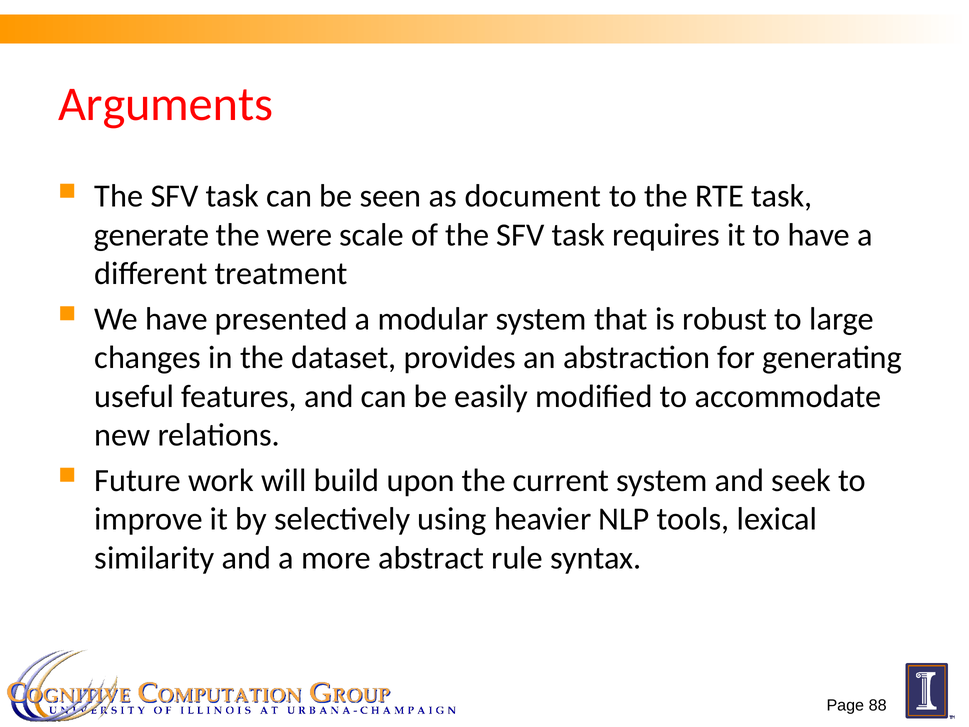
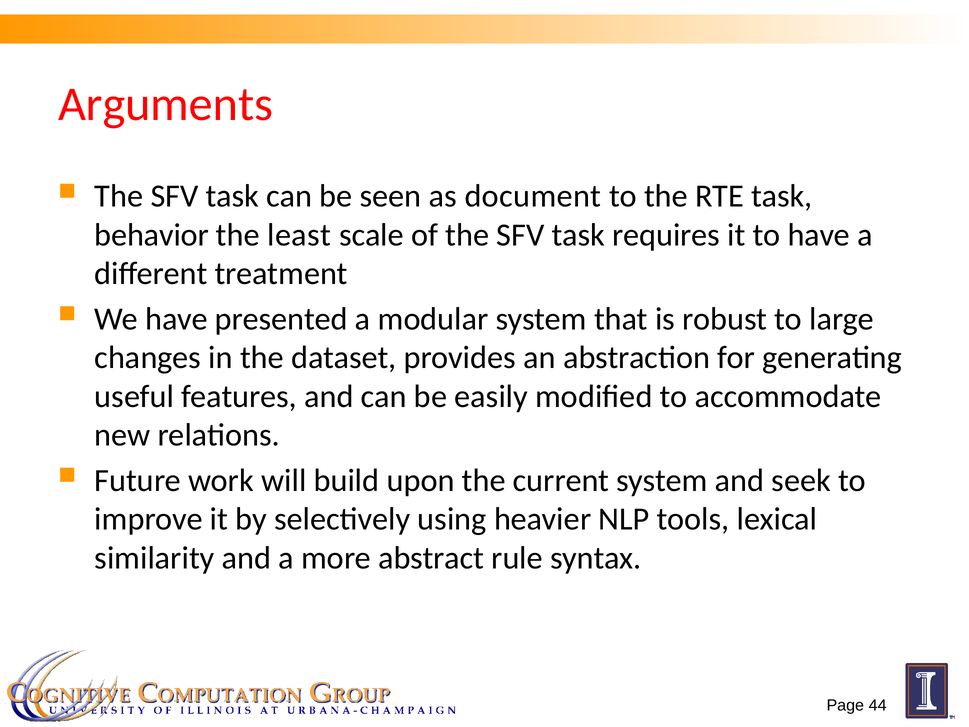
generate: generate -> behavior (152, 235)
were: were -> least (299, 235)
88: 88 -> 44 (878, 705)
